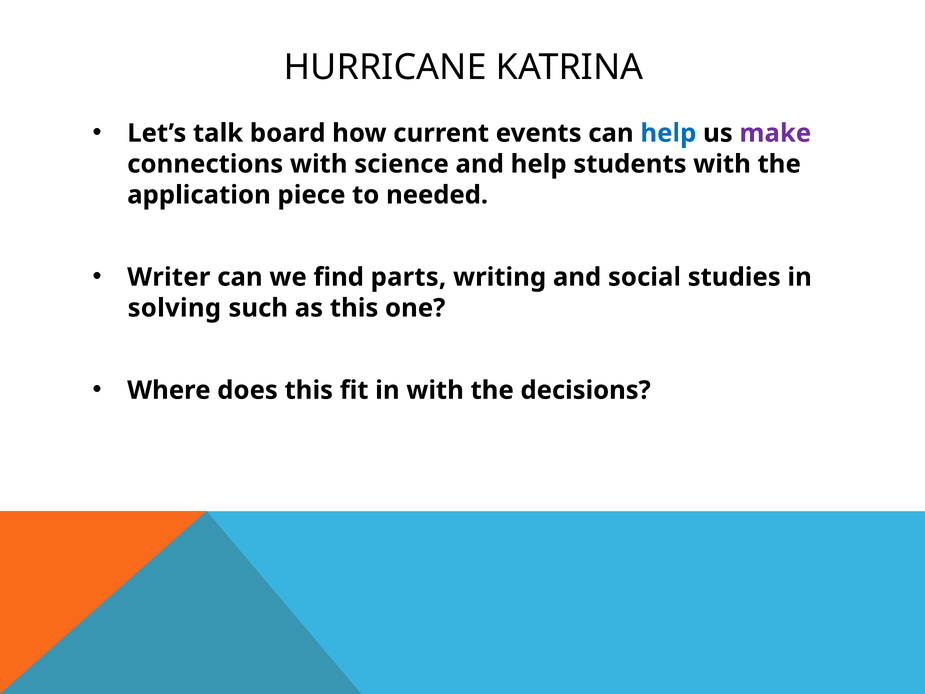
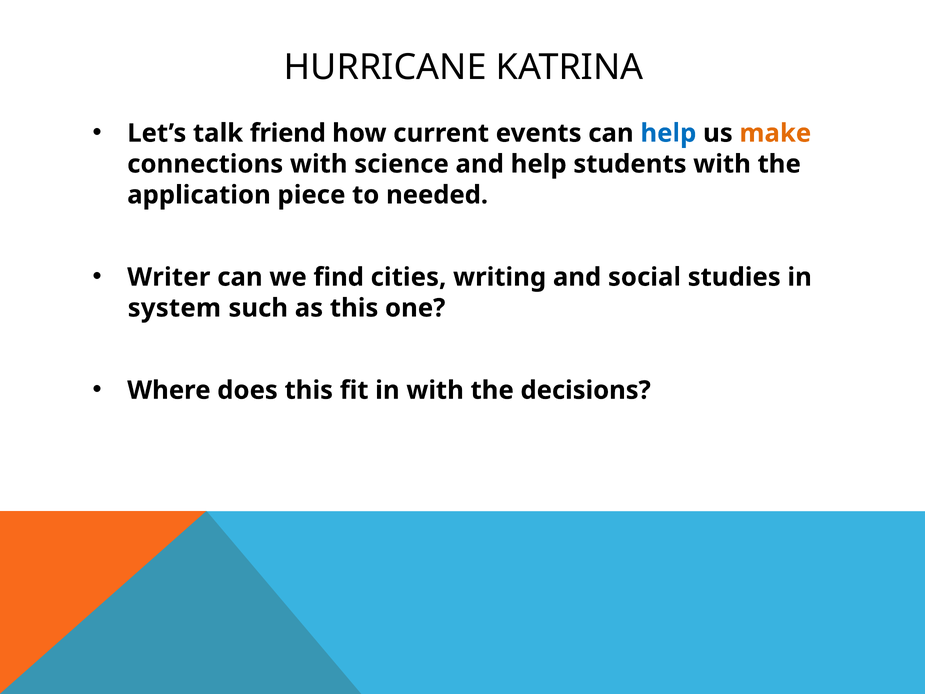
board: board -> friend (288, 133)
make colour: purple -> orange (775, 133)
parts: parts -> cities (408, 277)
solving: solving -> system (174, 308)
